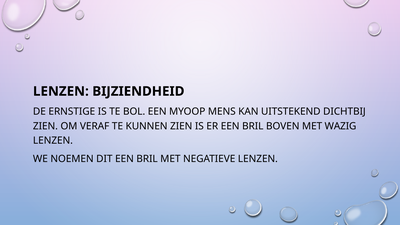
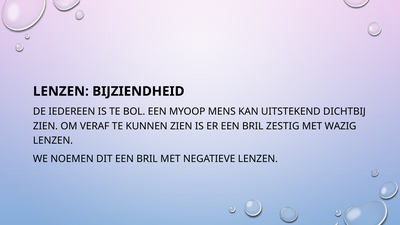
ERNSTIGE: ERNSTIGE -> IEDEREEN (72, 112)
BOVEN: BOVEN -> ZESTIG (283, 126)
